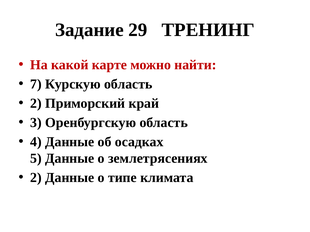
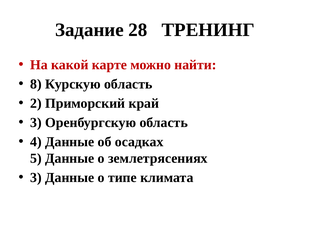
29: 29 -> 28 (138, 30)
7: 7 -> 8 (36, 84)
2: 2 -> 3 (36, 178)
